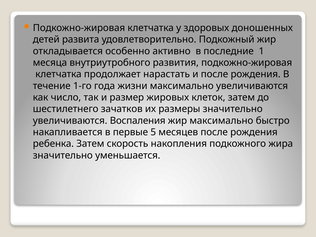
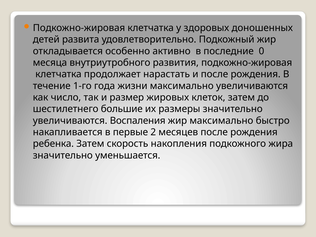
1: 1 -> 0 (261, 51)
зачатков: зачатков -> большие (122, 109)
5: 5 -> 2 (153, 132)
